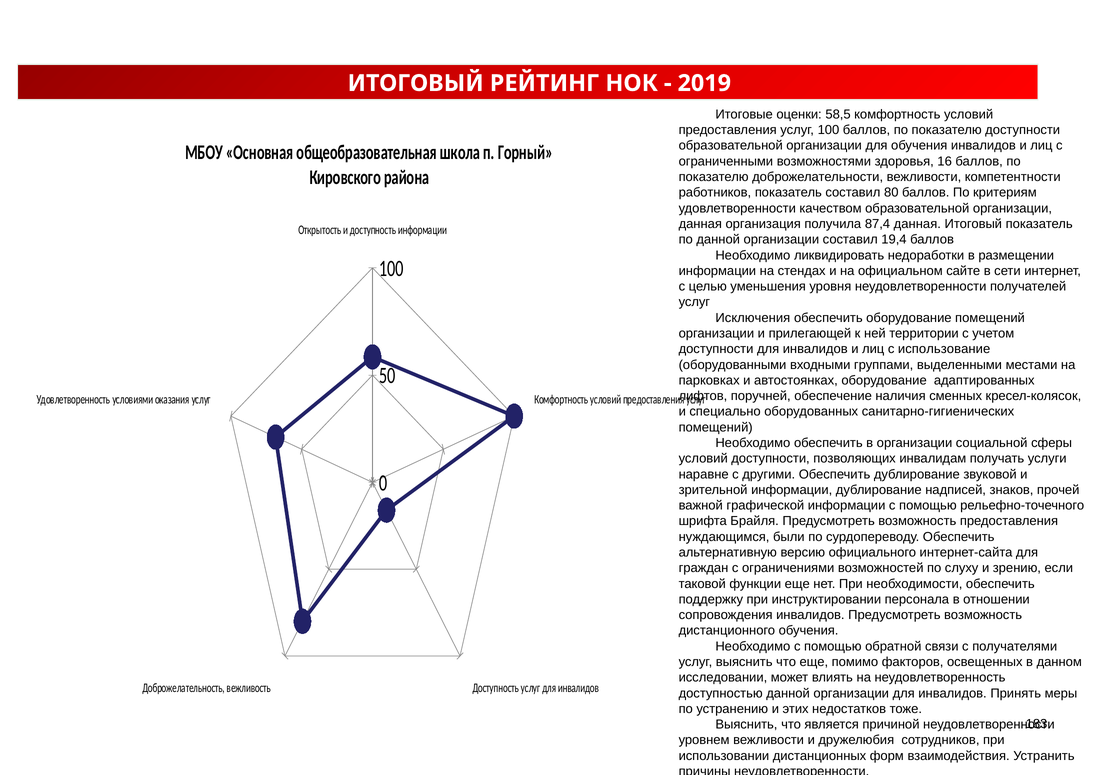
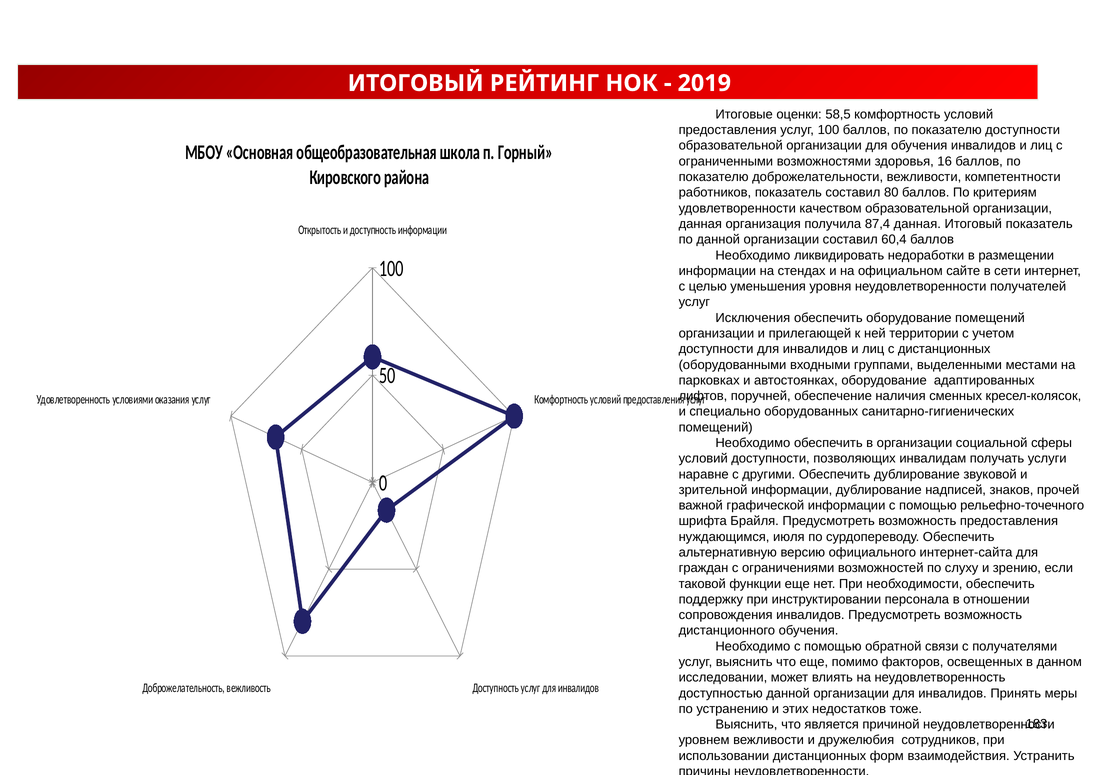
19,4: 19,4 -> 60,4 (894, 240)
с использование: использование -> дистанционных (944, 349)
были: были -> июля (789, 537)
